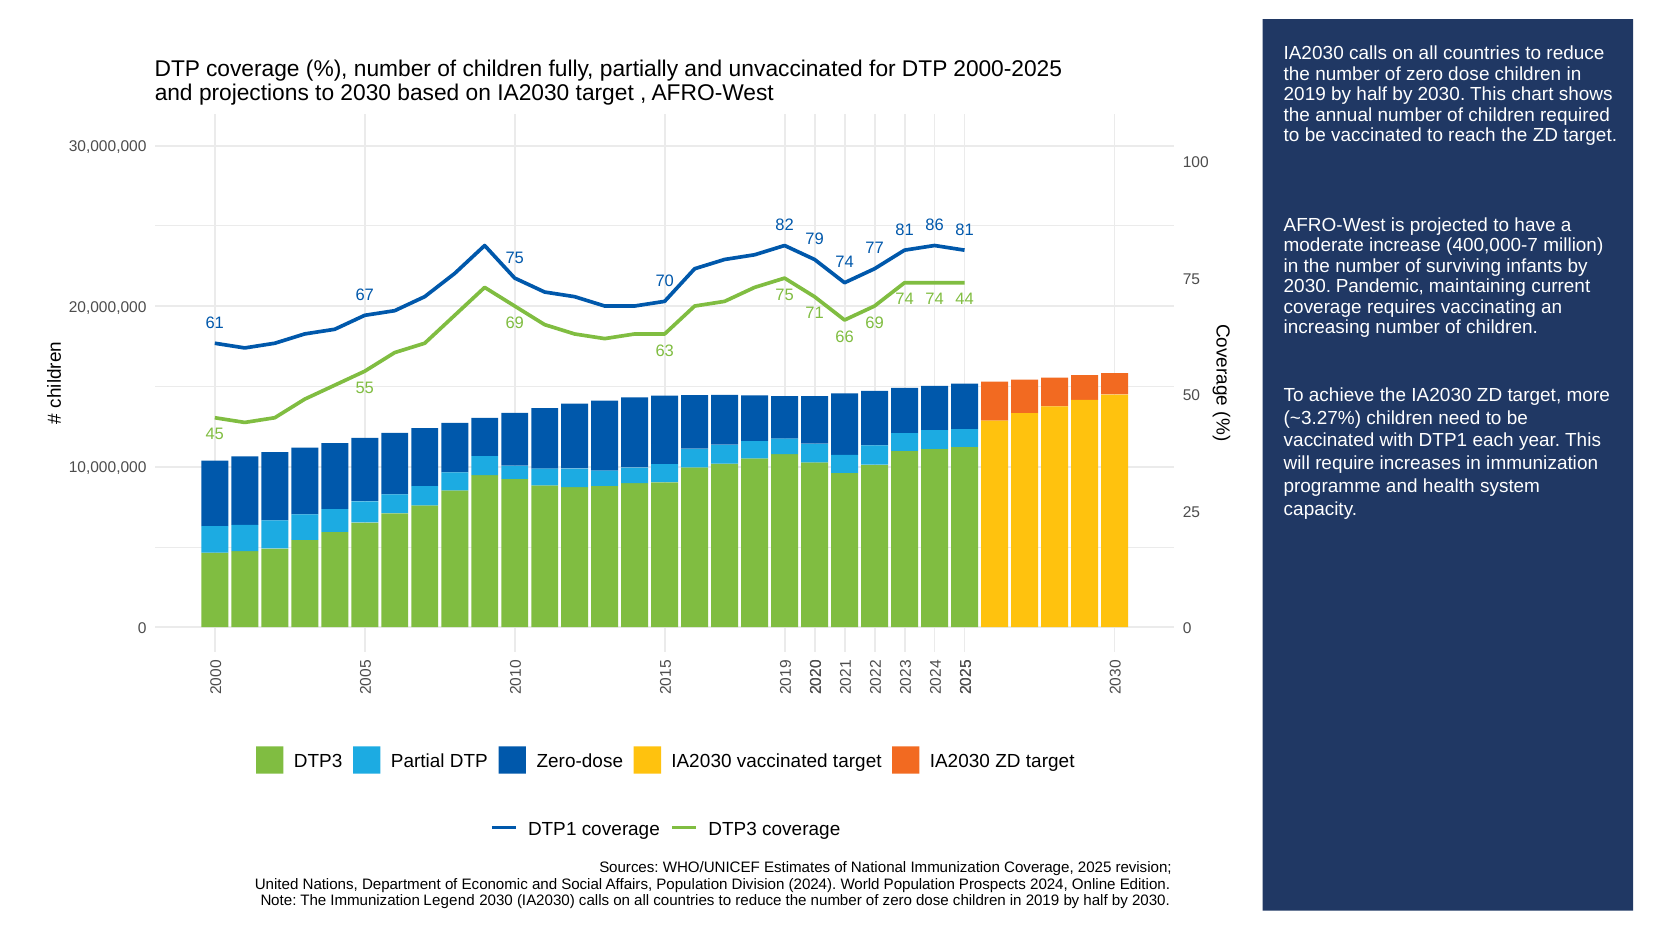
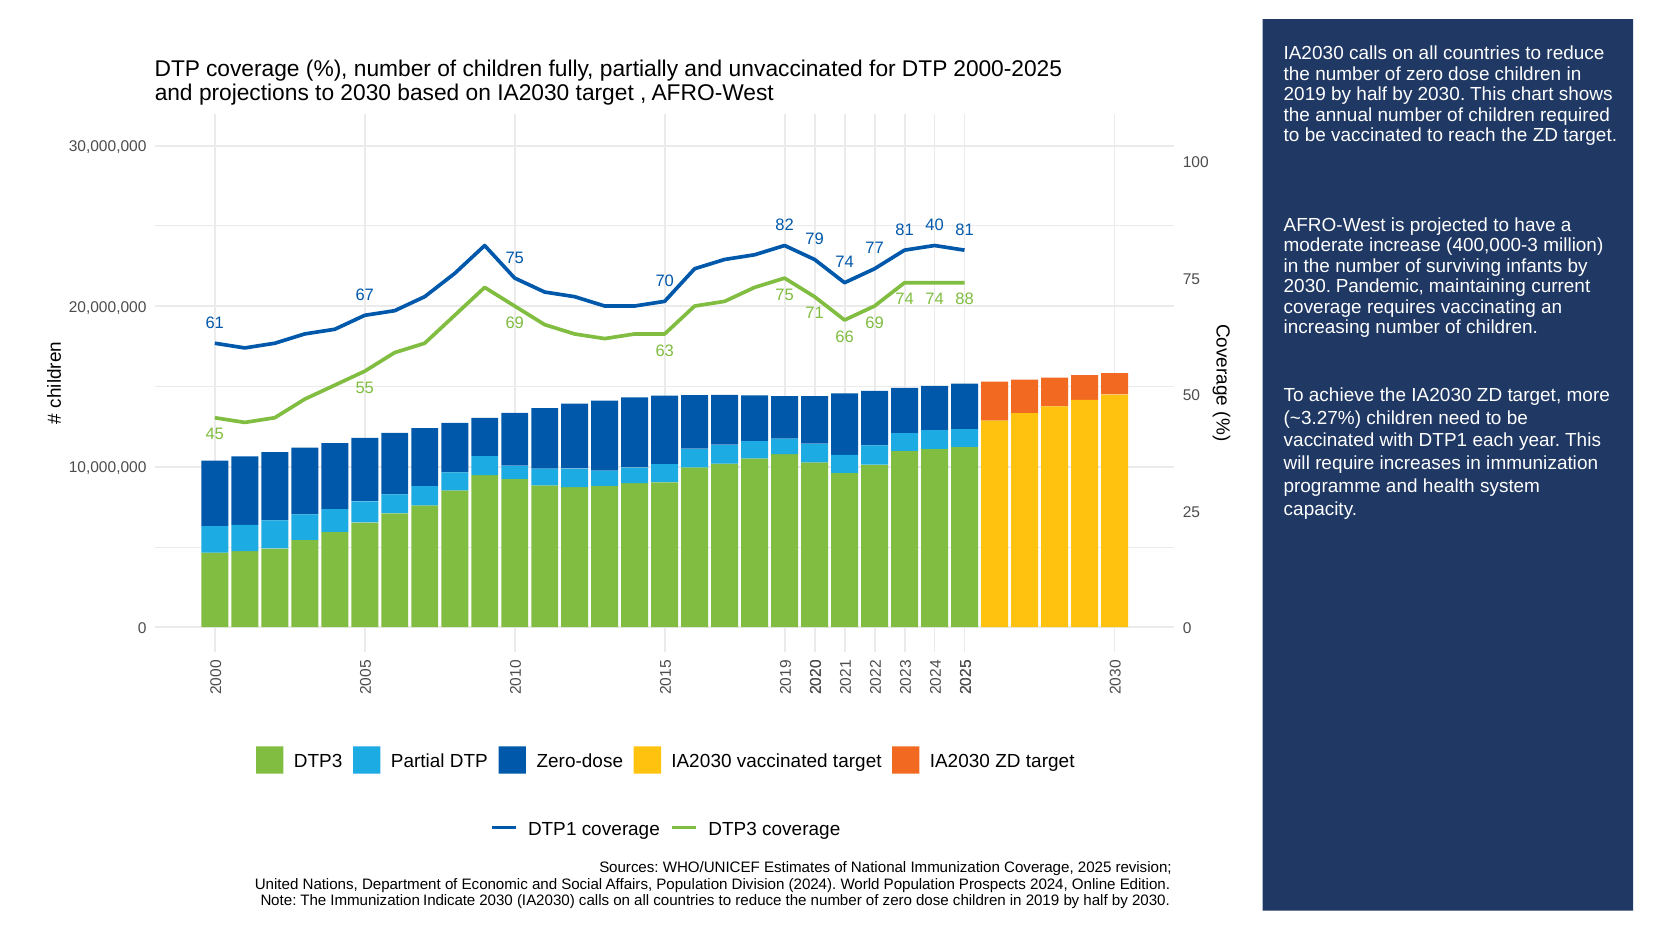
86: 86 -> 40 (935, 225)
400,000-7: 400,000-7 -> 400,000-3 (1492, 246)
44: 44 -> 88 (965, 300)
Legend: Legend -> Indicate (449, 901)
